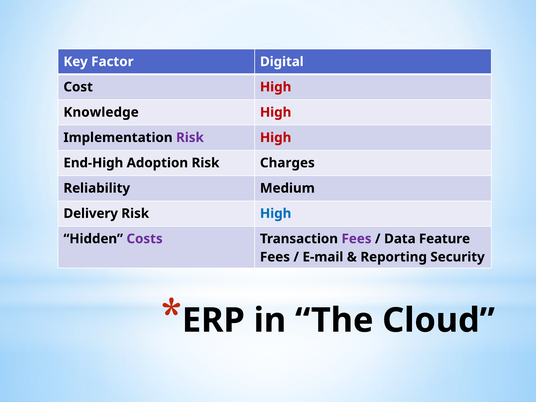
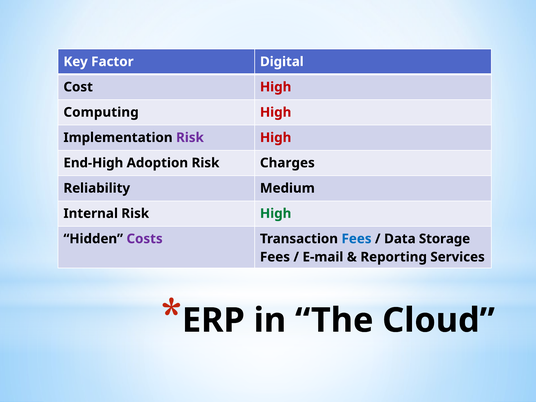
Knowledge: Knowledge -> Computing (101, 112)
Delivery: Delivery -> Internal (91, 213)
High colour: blue -> green (276, 213)
Fees colour: purple -> blue (357, 239)
Feature: Feature -> Storage (444, 239)
Security: Security -> Services (458, 257)
